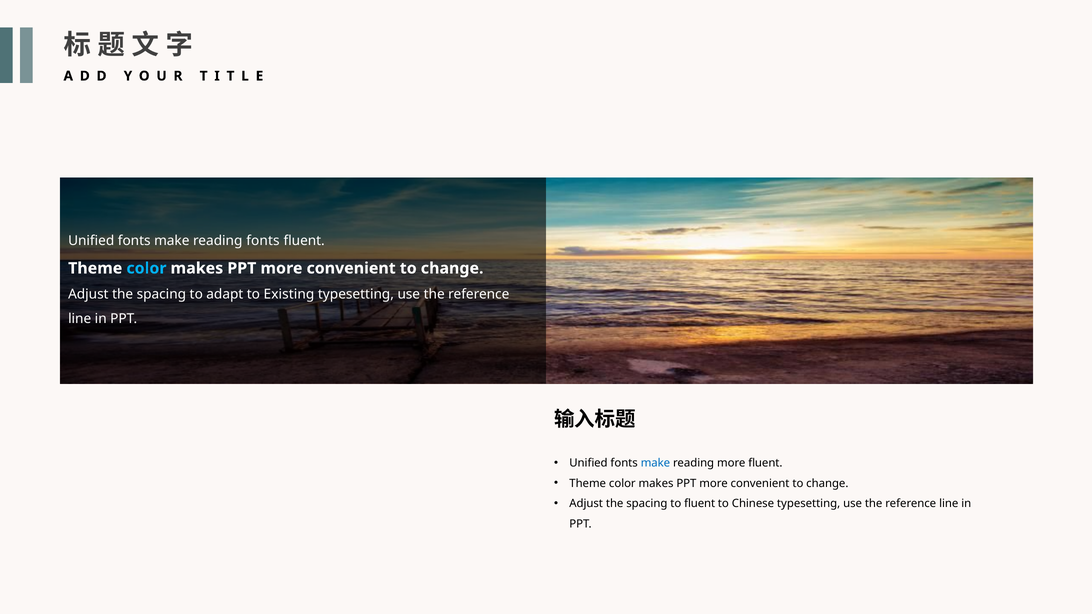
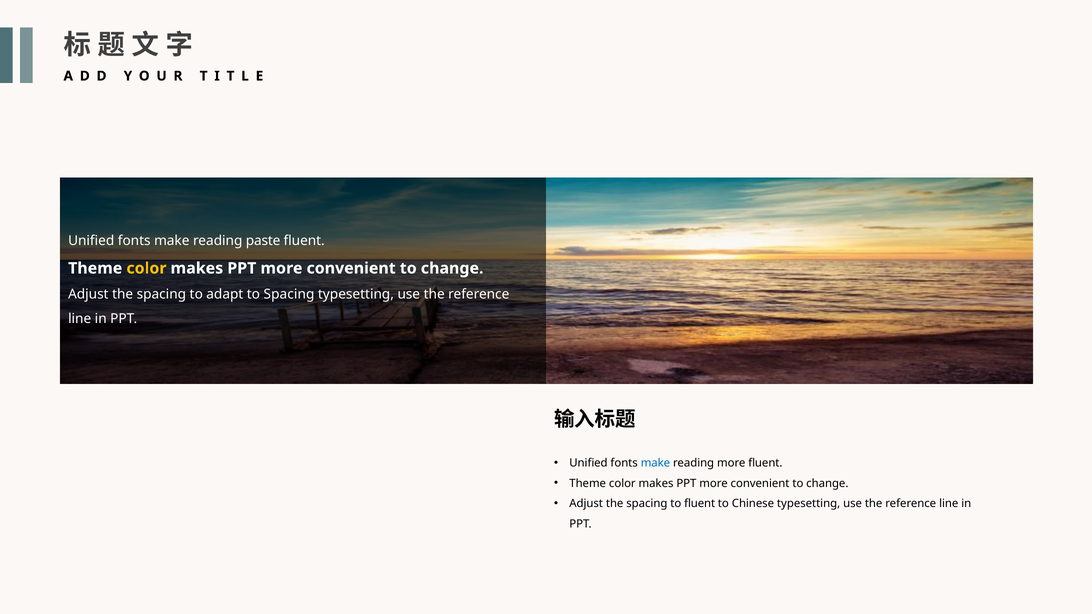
reading fonts: fonts -> paste (263, 241)
color colour: light blue -> yellow (146, 268)
to Existing: Existing -> Spacing (289, 294)
